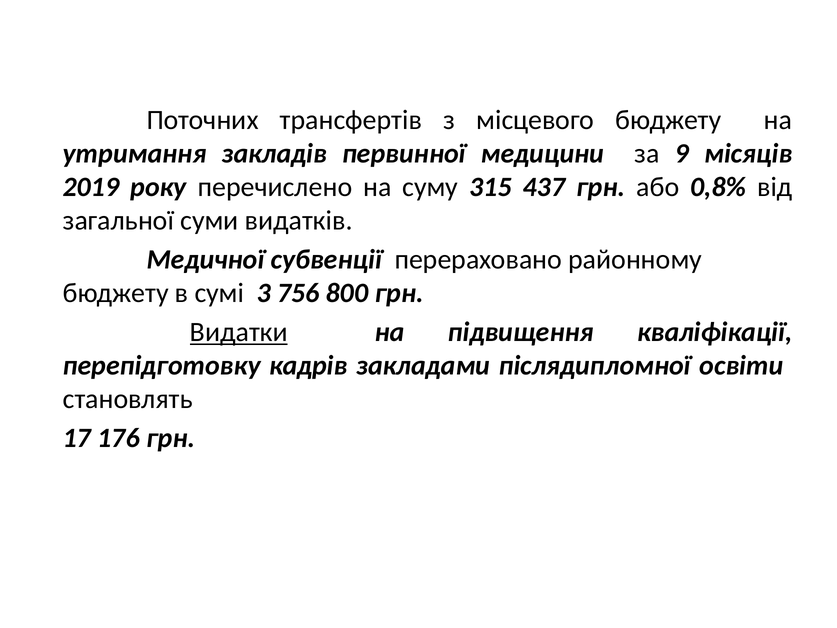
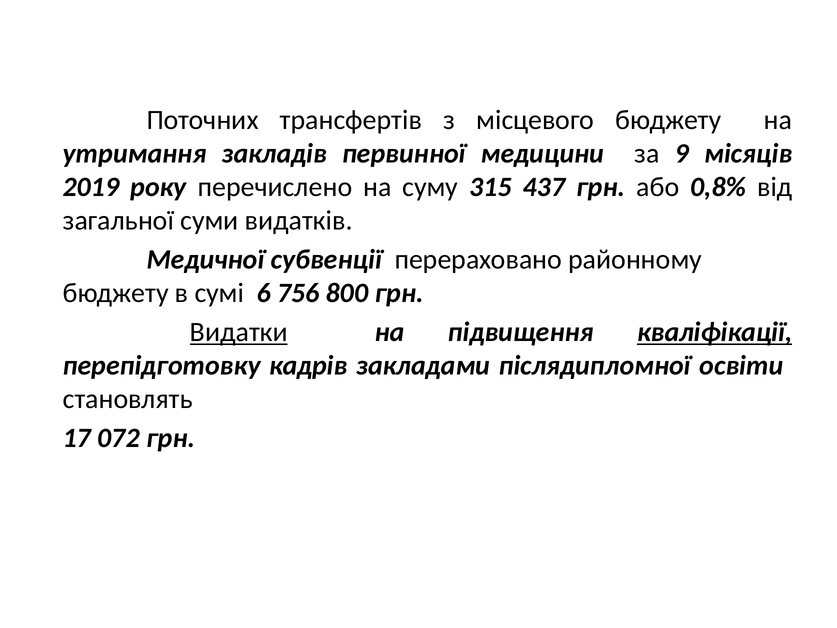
3: 3 -> 6 (264, 293)
кваліфікації underline: none -> present (715, 332)
176: 176 -> 072 (119, 438)
